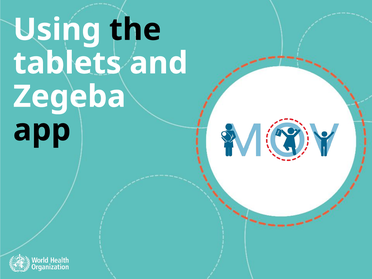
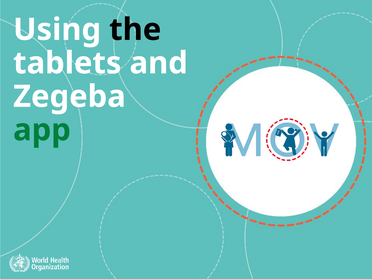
app colour: black -> green (42, 130)
